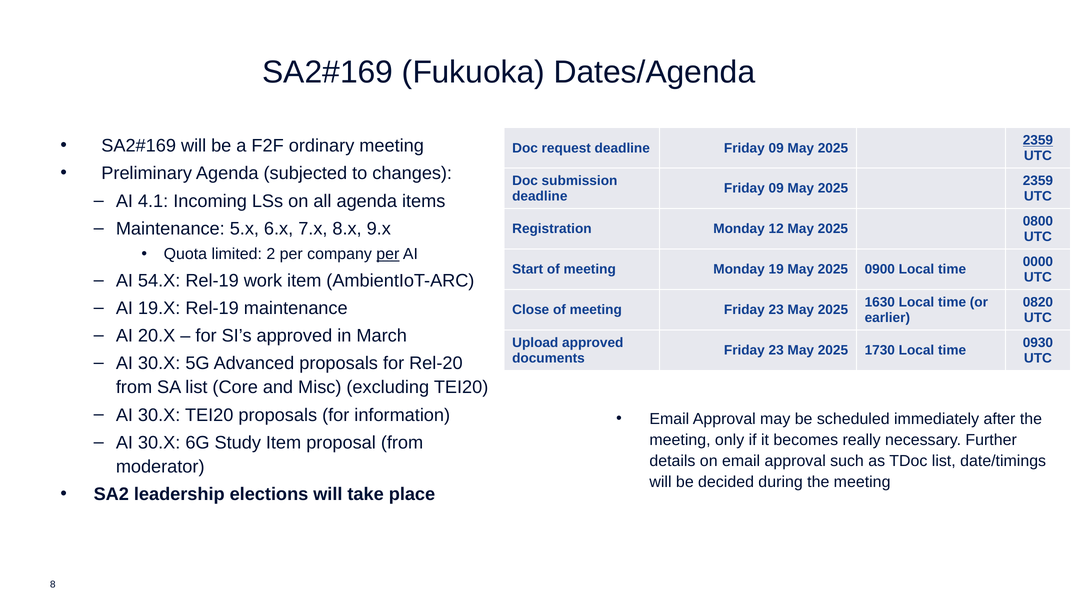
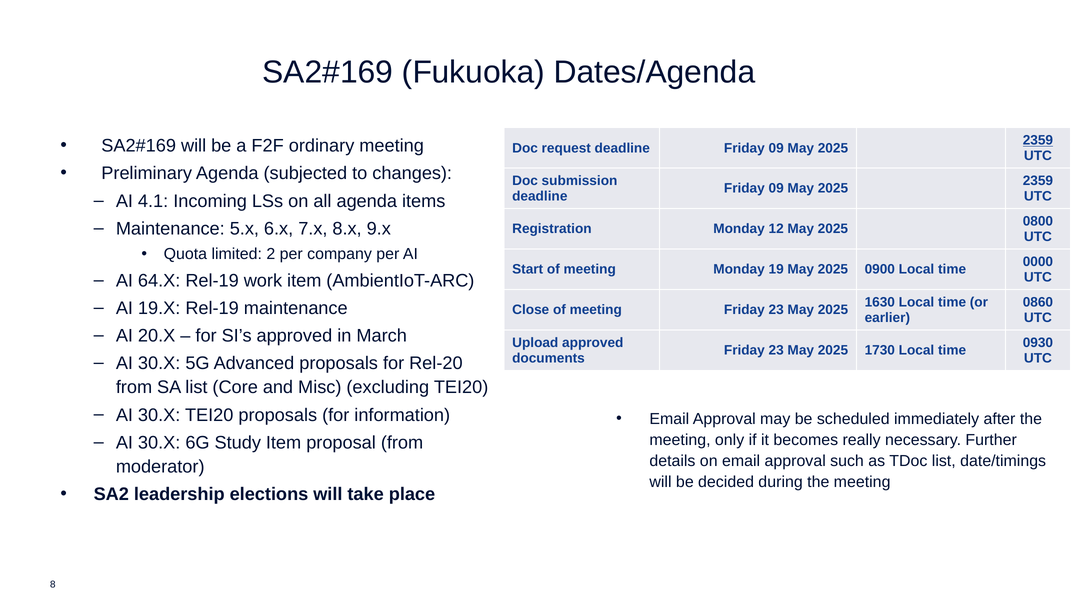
per underline: present -> none (388, 254)
54.X: 54.X -> 64.X (159, 281)
0820: 0820 -> 0860 (1038, 302)
